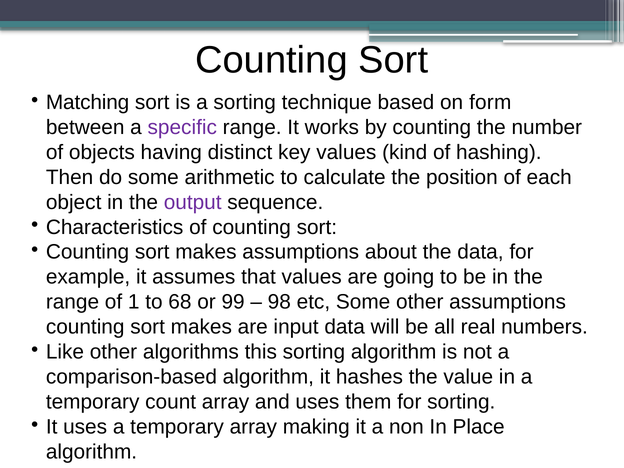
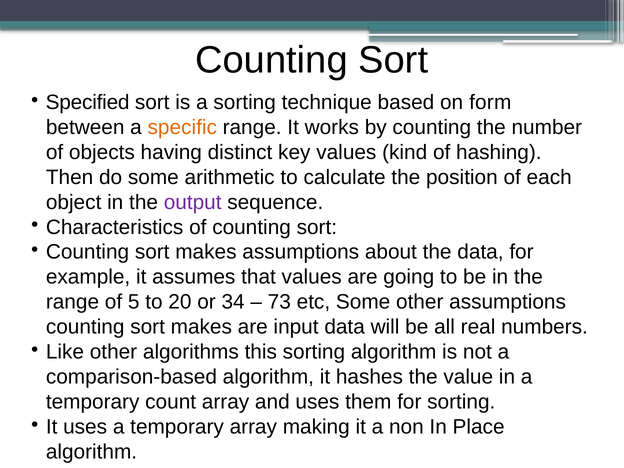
Matching: Matching -> Specified (88, 102)
specific colour: purple -> orange (182, 127)
1: 1 -> 5 (134, 302)
68: 68 -> 20 (180, 302)
99: 99 -> 34 (233, 302)
98: 98 -> 73 (279, 302)
